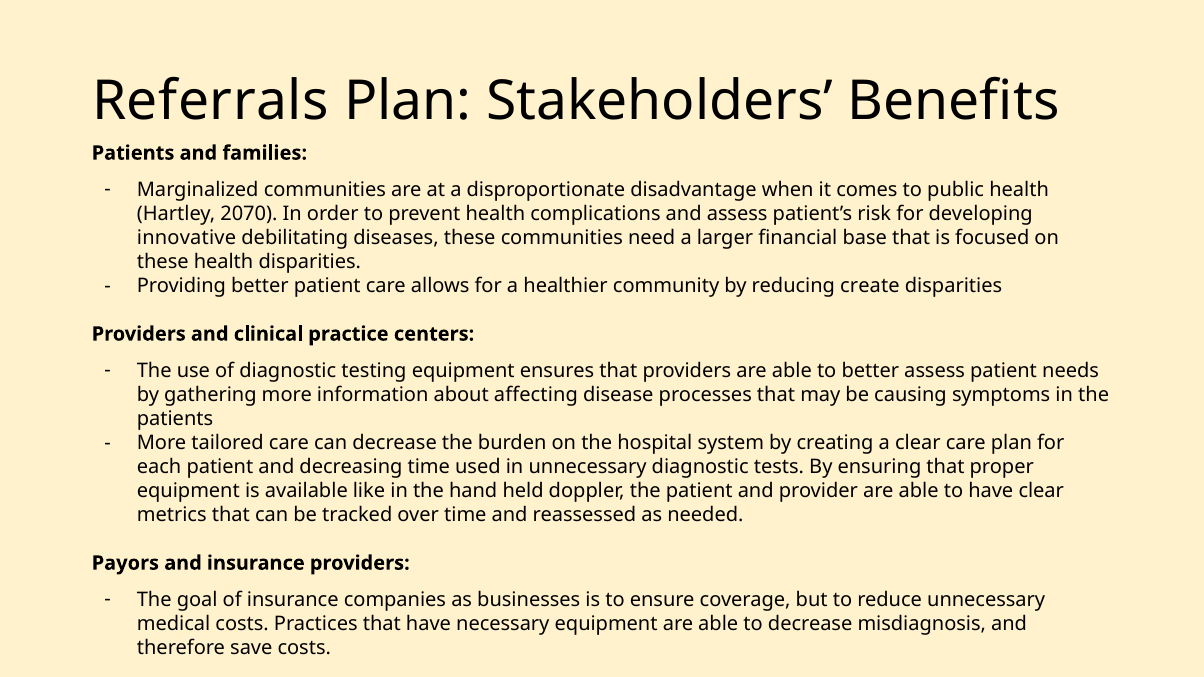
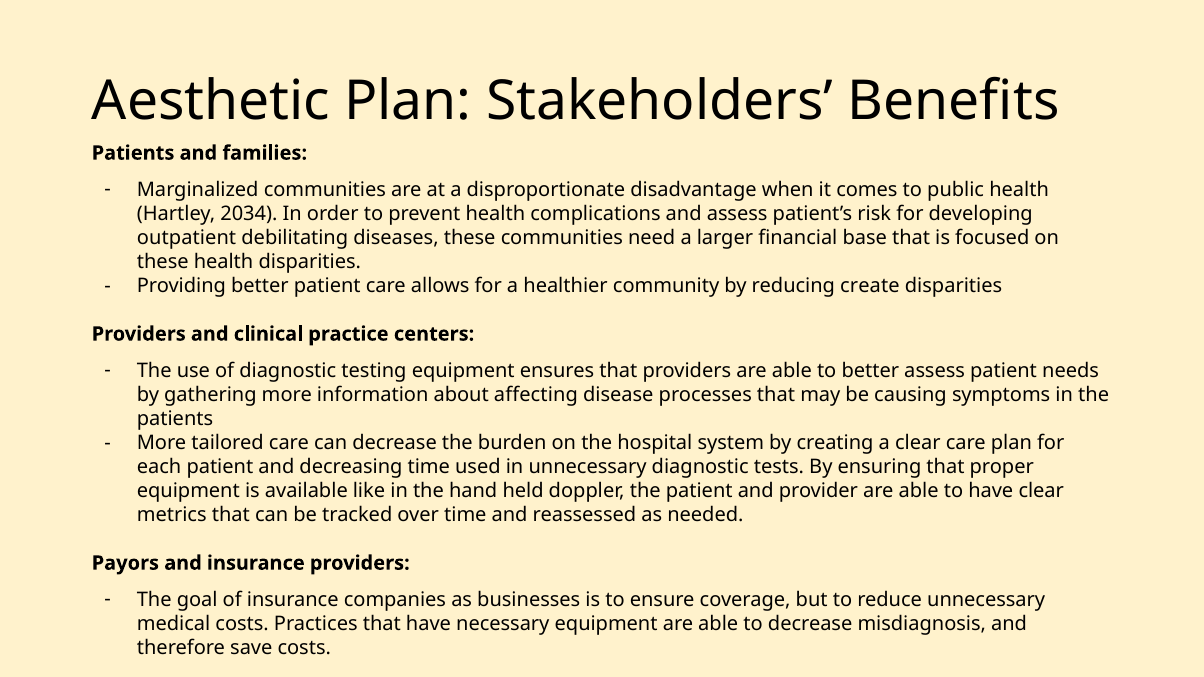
Referrals: Referrals -> Aesthetic (211, 101)
2070: 2070 -> 2034 (249, 214)
innovative: innovative -> outpatient (187, 238)
